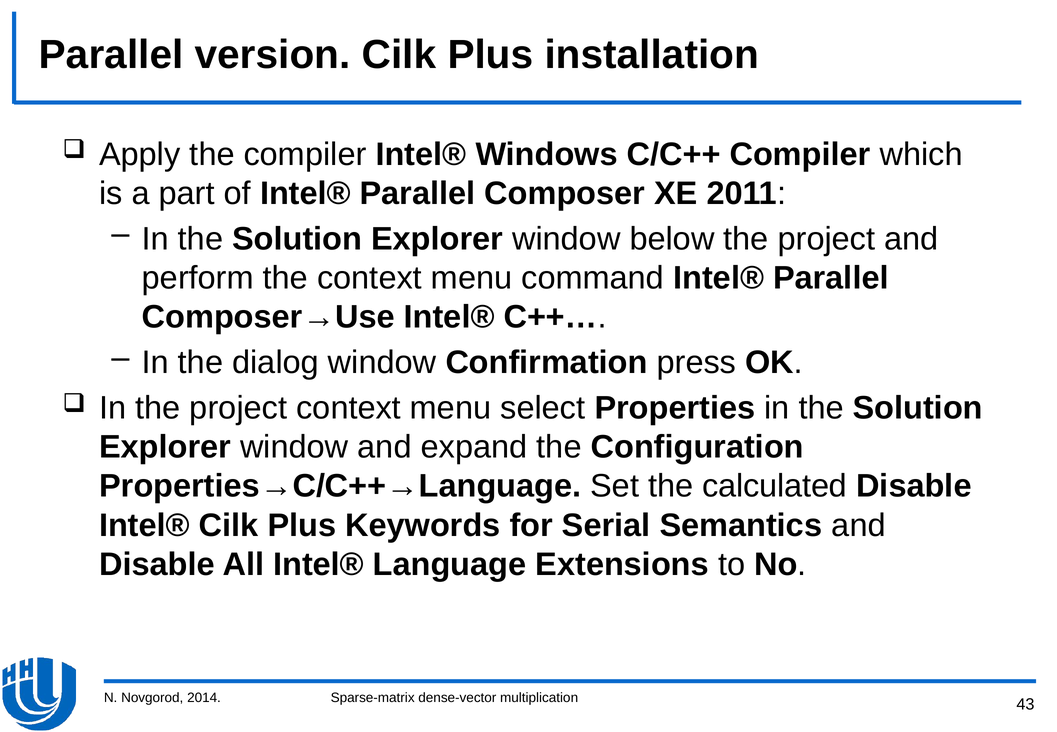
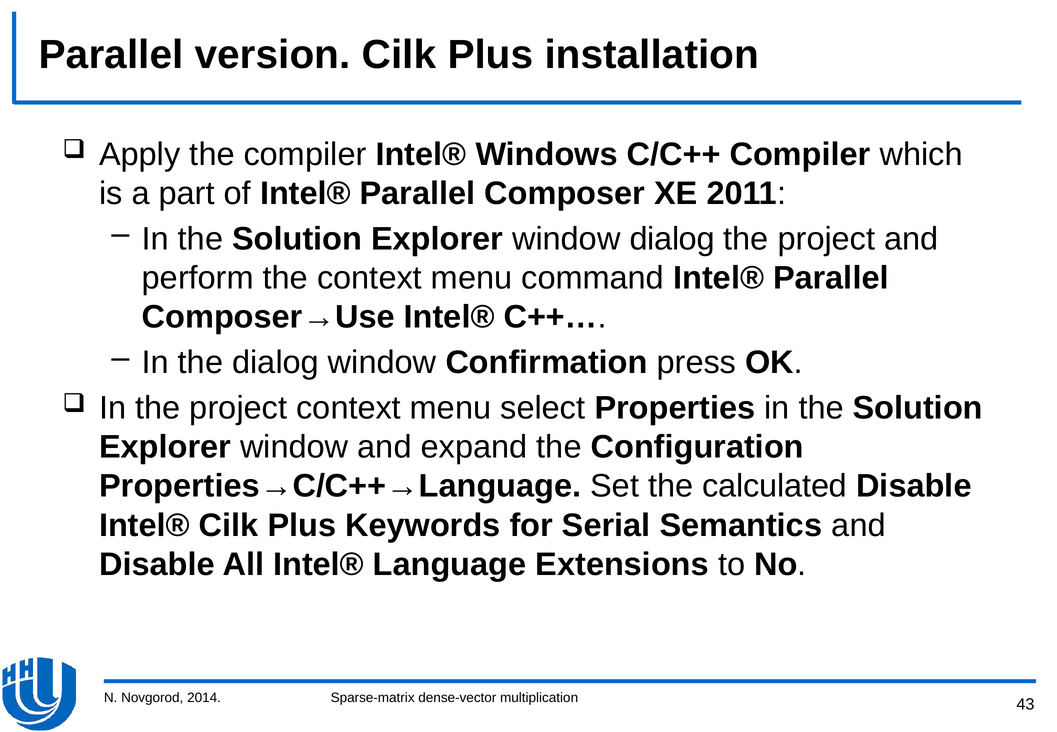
window below: below -> dialog (672, 239)
